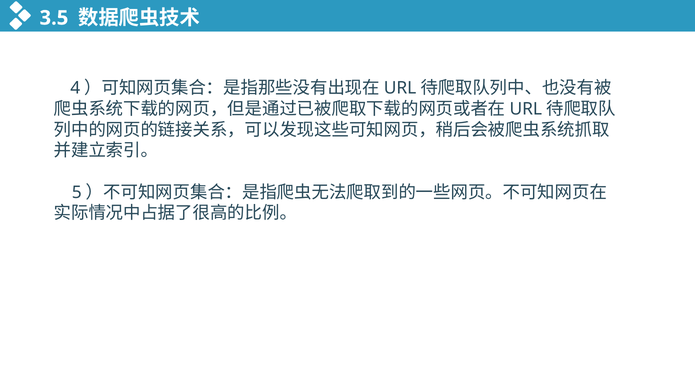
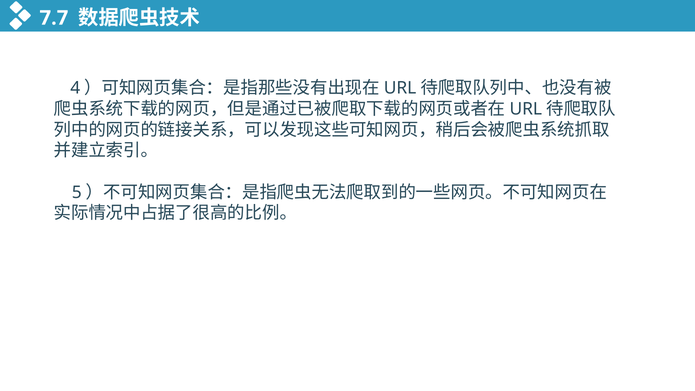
3.5: 3.5 -> 7.7 (54, 18)
